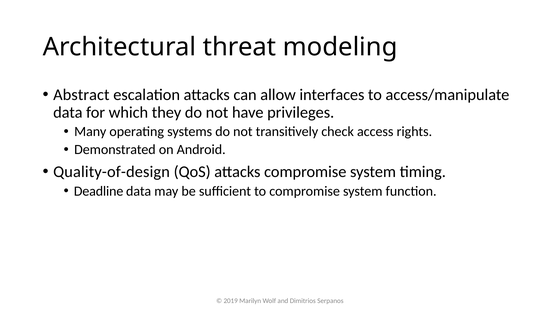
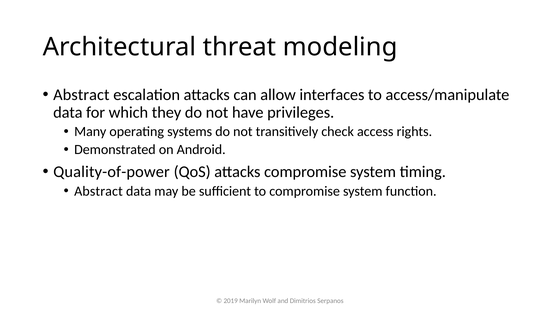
Quality-of-design: Quality-of-design -> Quality-of-power (112, 172)
Deadline: Deadline -> Abstract (98, 191)
